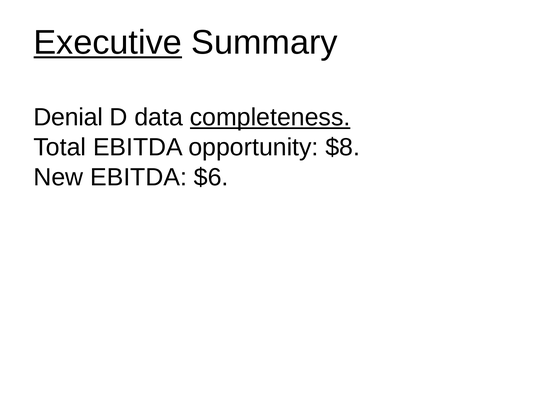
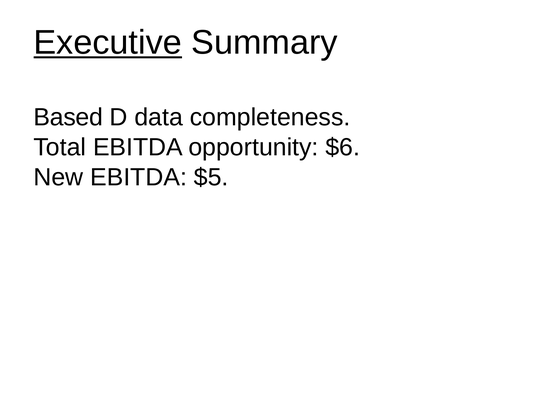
Denial: Denial -> Based (68, 117)
completeness underline: present -> none (270, 117)
$8: $8 -> $6 (343, 147)
$6: $6 -> $5 (211, 177)
